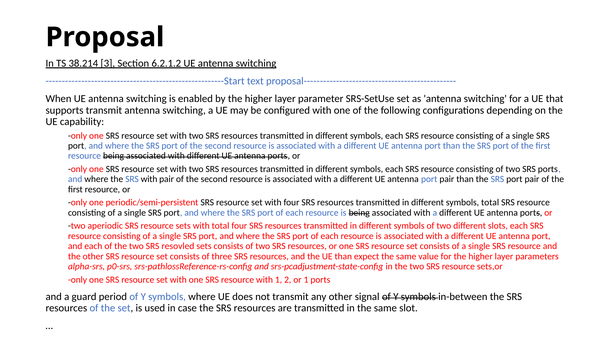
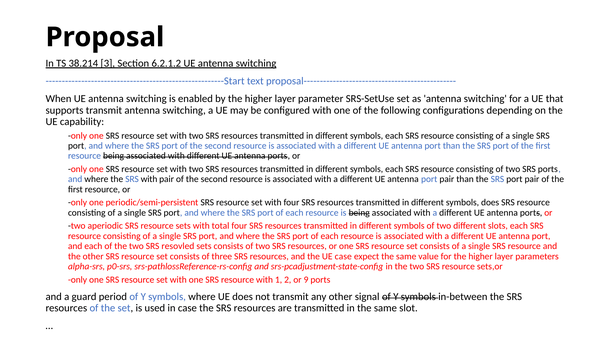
symbols total: total -> does (490, 202)
UE than: than -> case (343, 256)
or 1: 1 -> 9 (306, 279)
